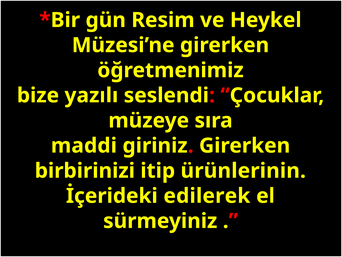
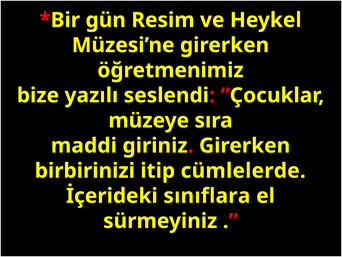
ürünlerinin: ürünlerinin -> cümlelerde (243, 170)
edilerek: edilerek -> sınıflara (207, 196)
